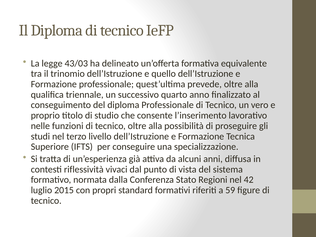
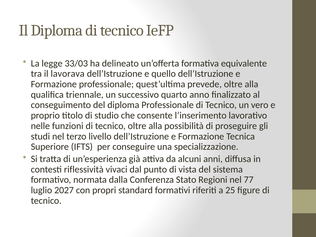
43/03: 43/03 -> 33/03 (76, 63)
trinomio: trinomio -> lavorava (68, 74)
42: 42 -> 77 (249, 180)
2015: 2015 -> 2027 (64, 190)
59: 59 -> 25 (230, 190)
